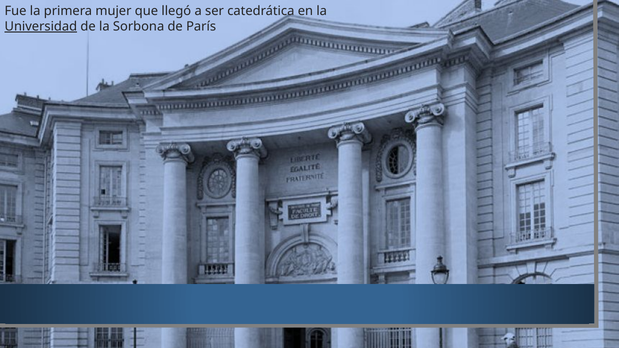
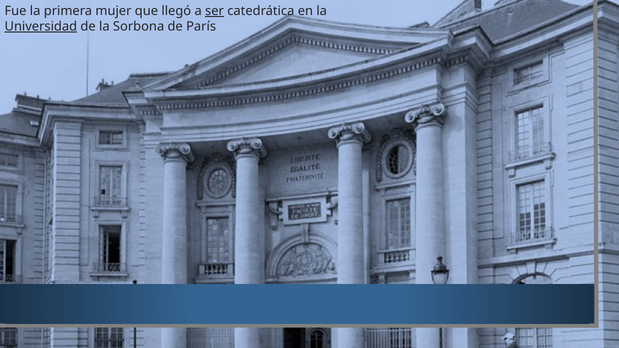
ser underline: none -> present (214, 11)
